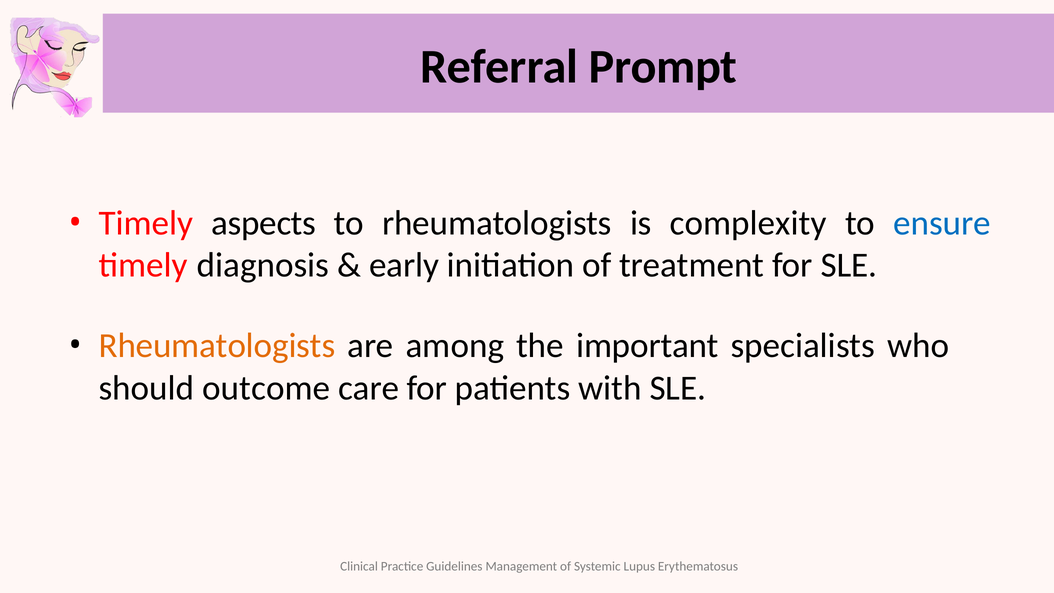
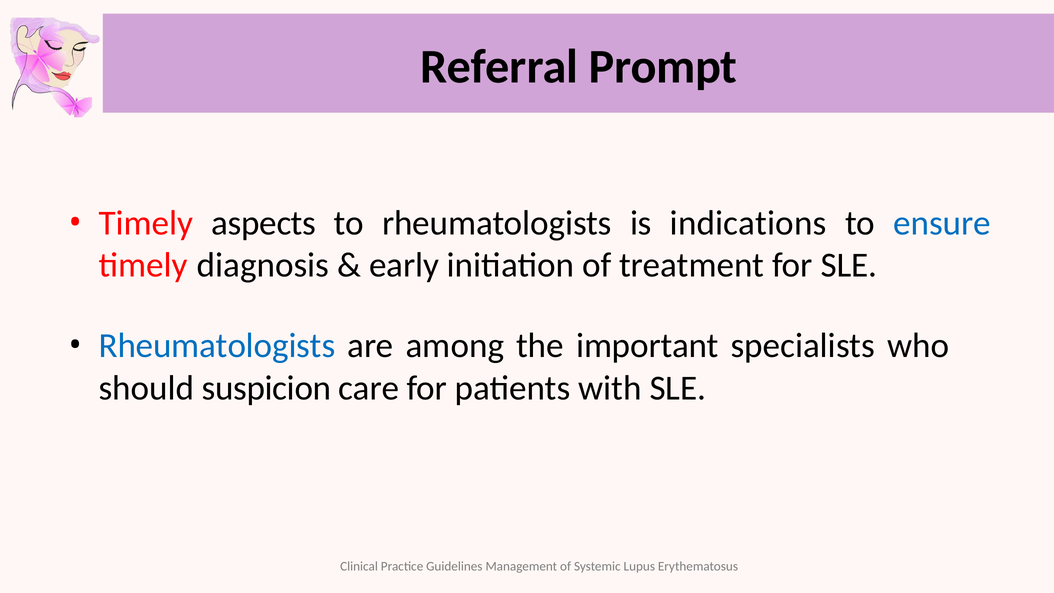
complexity: complexity -> indications (748, 223)
Rheumatologists colour: orange -> blue (217, 346)
outcome: outcome -> suspicion (266, 388)
